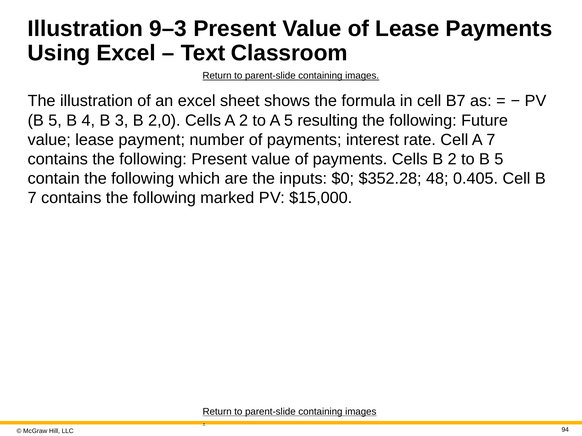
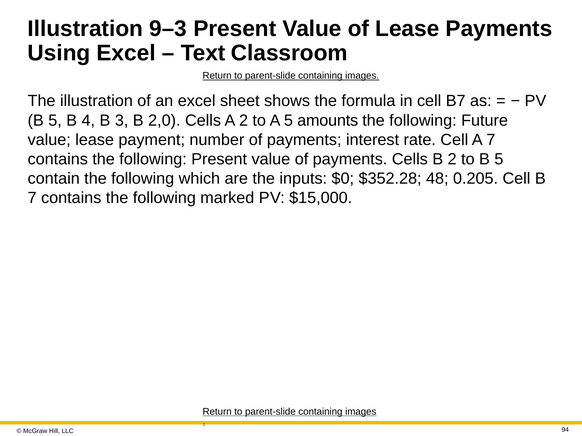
resulting: resulting -> amounts (328, 121)
0.405: 0.405 -> 0.205 (476, 179)
